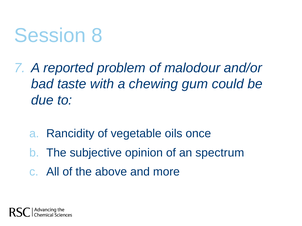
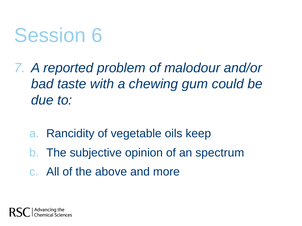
8: 8 -> 6 (97, 36)
once: once -> keep (198, 134)
